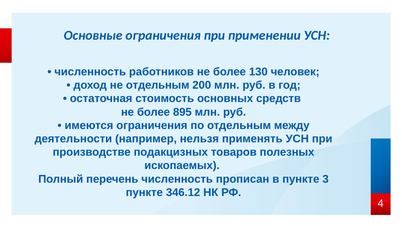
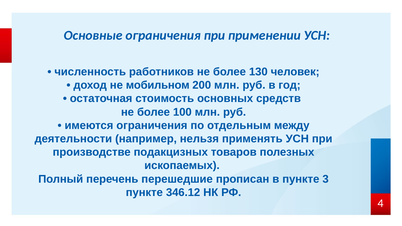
не отдельным: отдельным -> мобильном (158, 85)
895: 895 -> 100 (182, 112)
перечень численность: численность -> перешедшие (177, 179)
